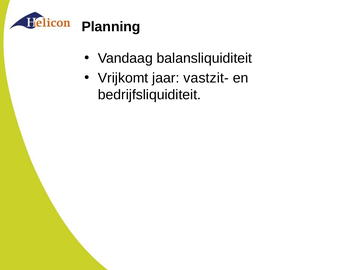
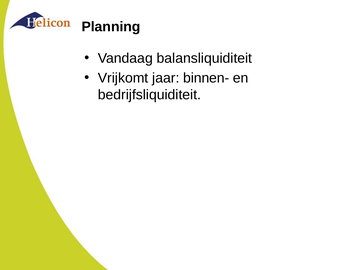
vastzit-: vastzit- -> binnen- (206, 78)
